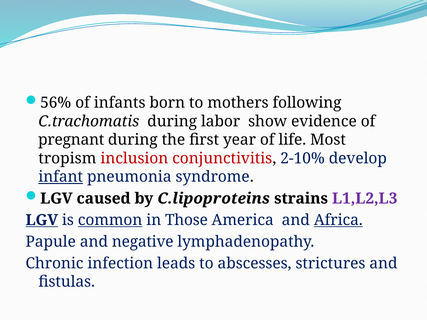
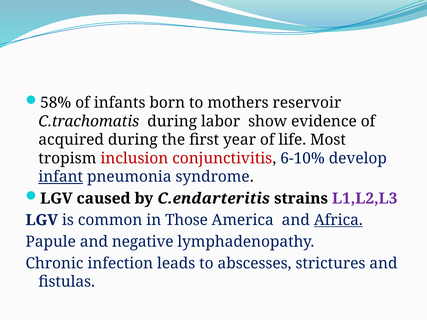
56%: 56% -> 58% (56, 103)
following: following -> reservoir (307, 103)
pregnant: pregnant -> acquired (71, 140)
2-10%: 2-10% -> 6-10% (303, 158)
C.lipoproteins: C.lipoproteins -> C.endarteritis (214, 199)
LGV underline: present -> none (42, 220)
common underline: present -> none (110, 220)
